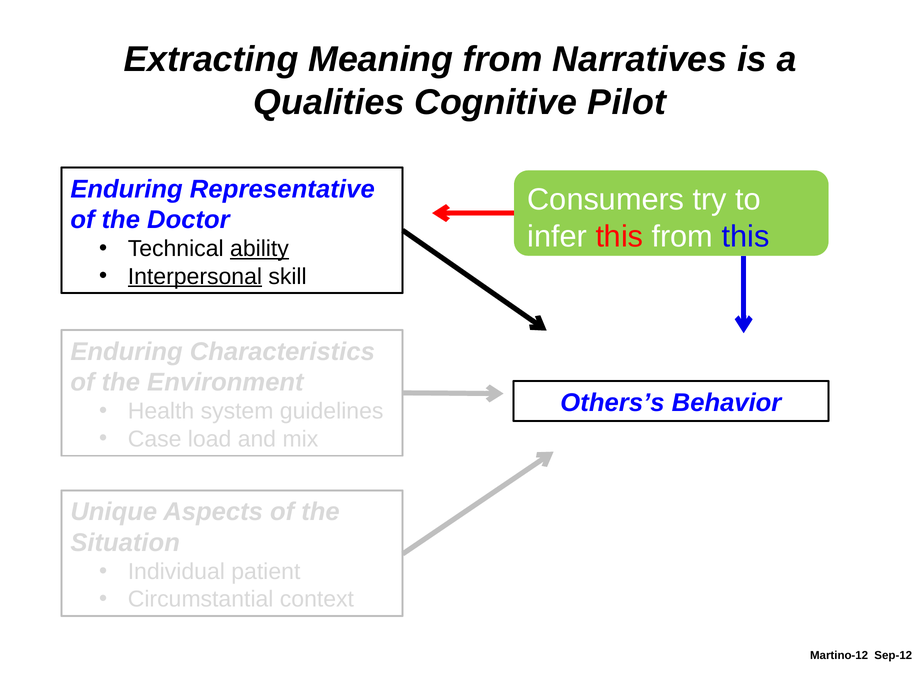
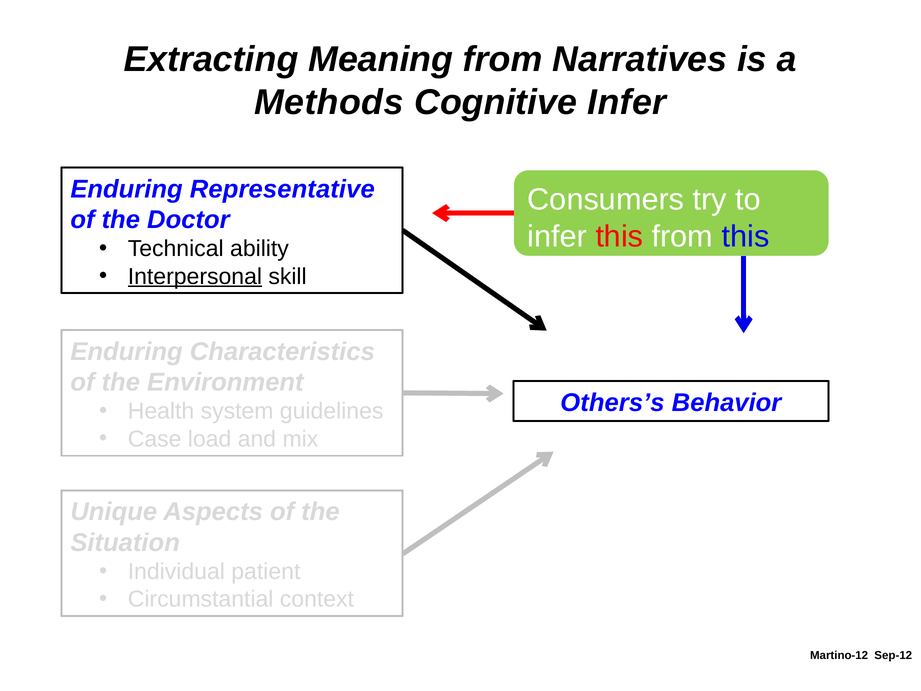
Qualities: Qualities -> Methods (329, 102)
Cognitive Pilot: Pilot -> Infer (627, 102)
ability underline: present -> none (259, 249)
